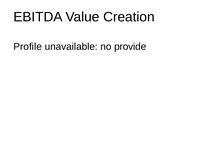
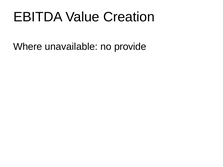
Profile: Profile -> Where (28, 47)
